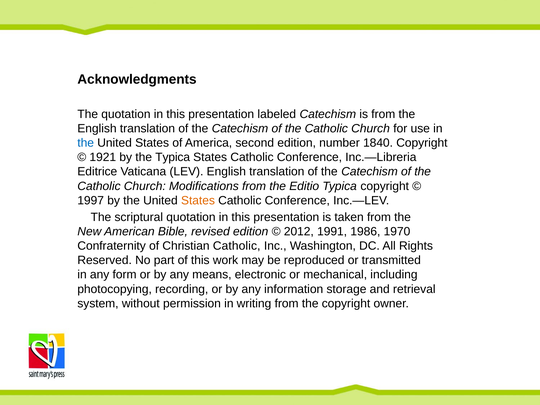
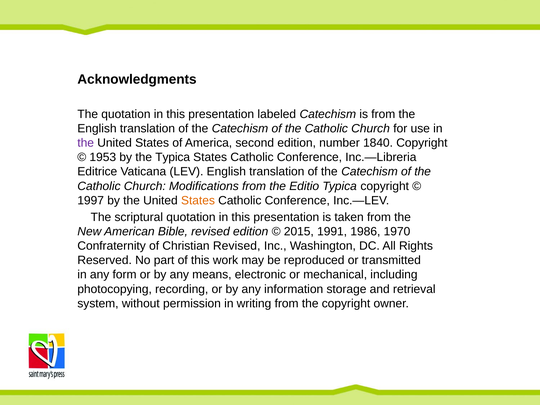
the colour: blue -> purple (86, 143)
1921: 1921 -> 1953 (103, 157)
2012: 2012 -> 2015 (299, 232)
Christian Catholic: Catholic -> Revised (237, 246)
